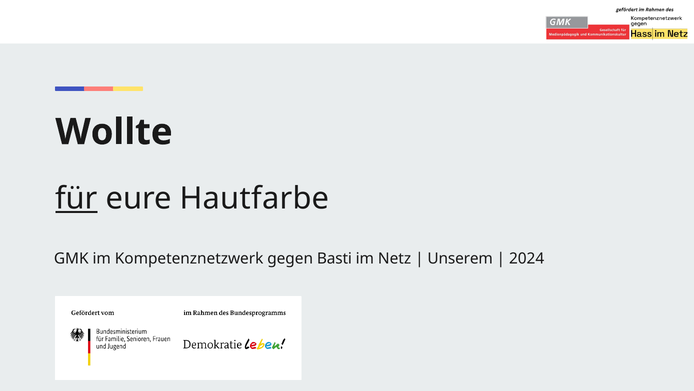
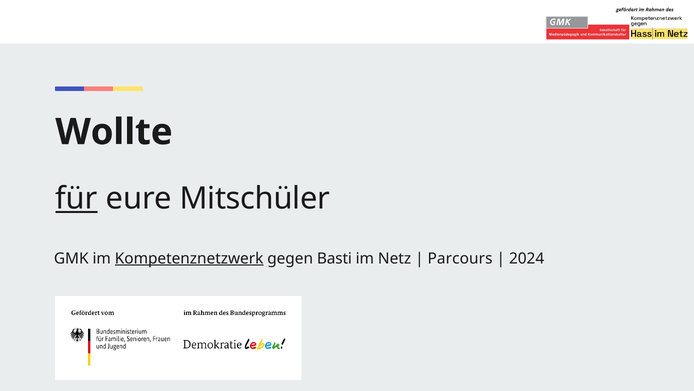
Hautfarbe: Hautfarbe -> Mitschüler (255, 198)
Kompetenznetzwerk underline: none -> present (189, 258)
Unserem: Unserem -> Parcours (460, 258)
